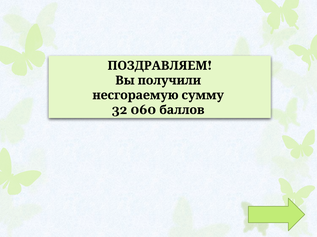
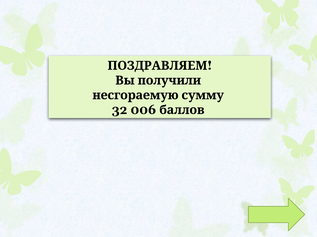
060: 060 -> 006 (143, 110)
